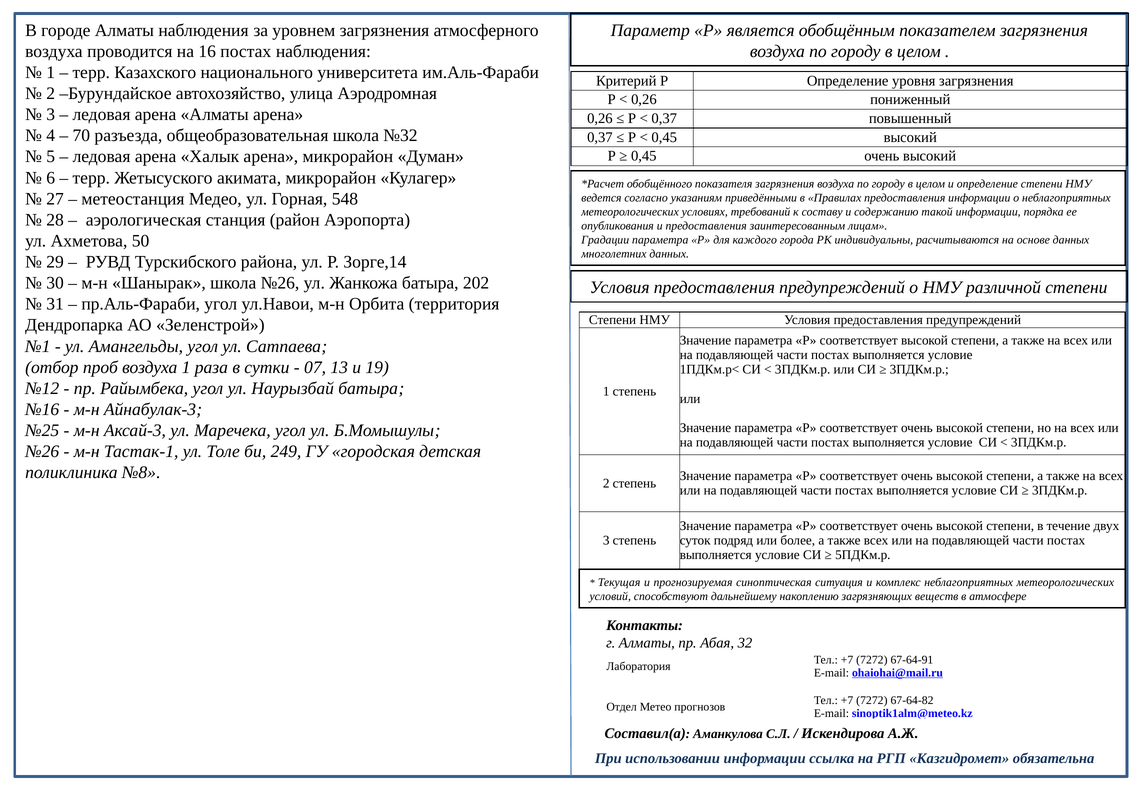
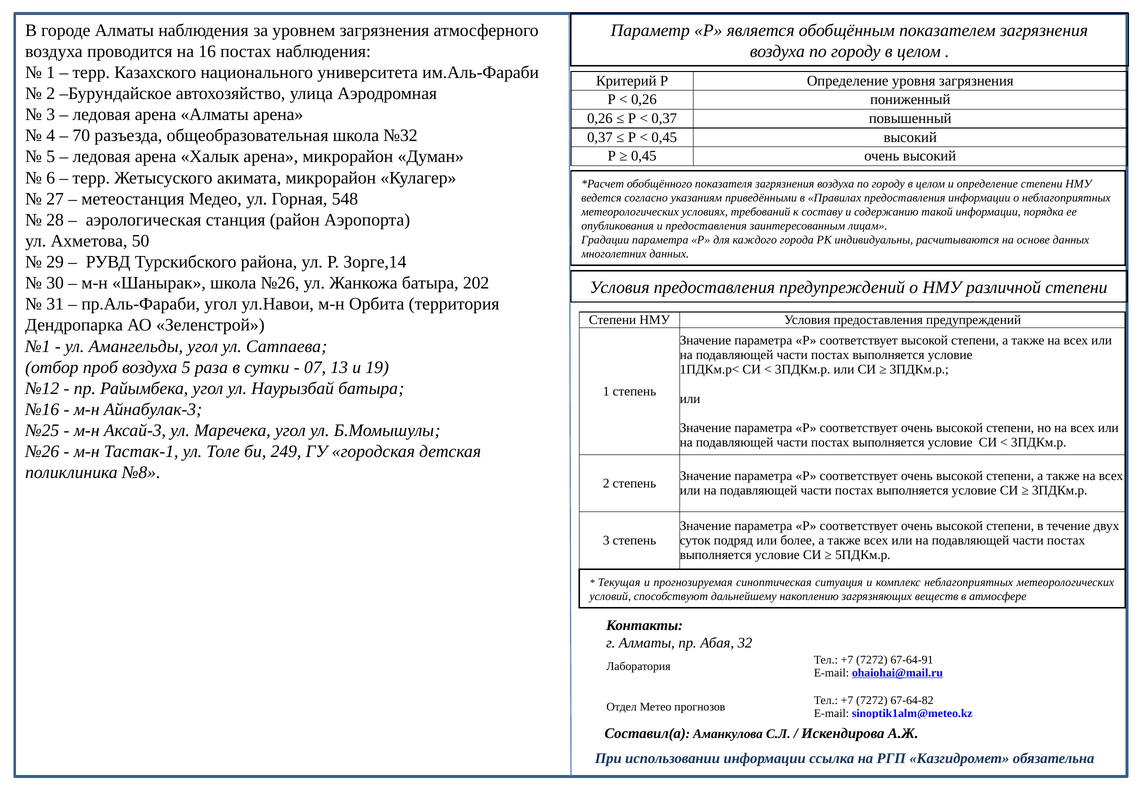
воздуха 1: 1 -> 5 (186, 368)
